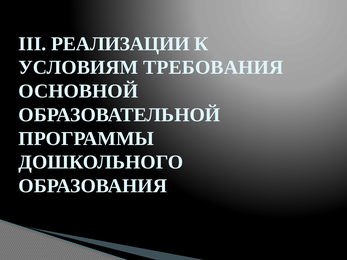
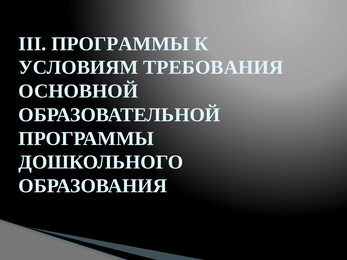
III РЕАЛИЗАЦИИ: РЕАЛИЗАЦИИ -> ПРОГРАММЫ (120, 44)
